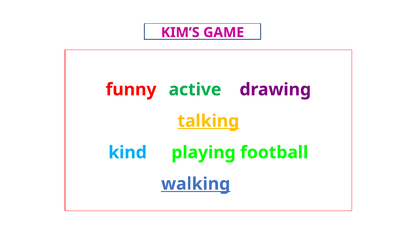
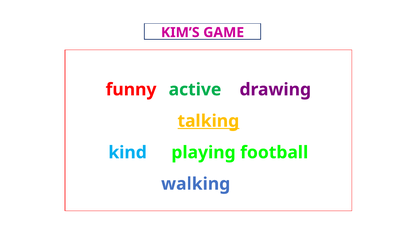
walking underline: present -> none (196, 184)
